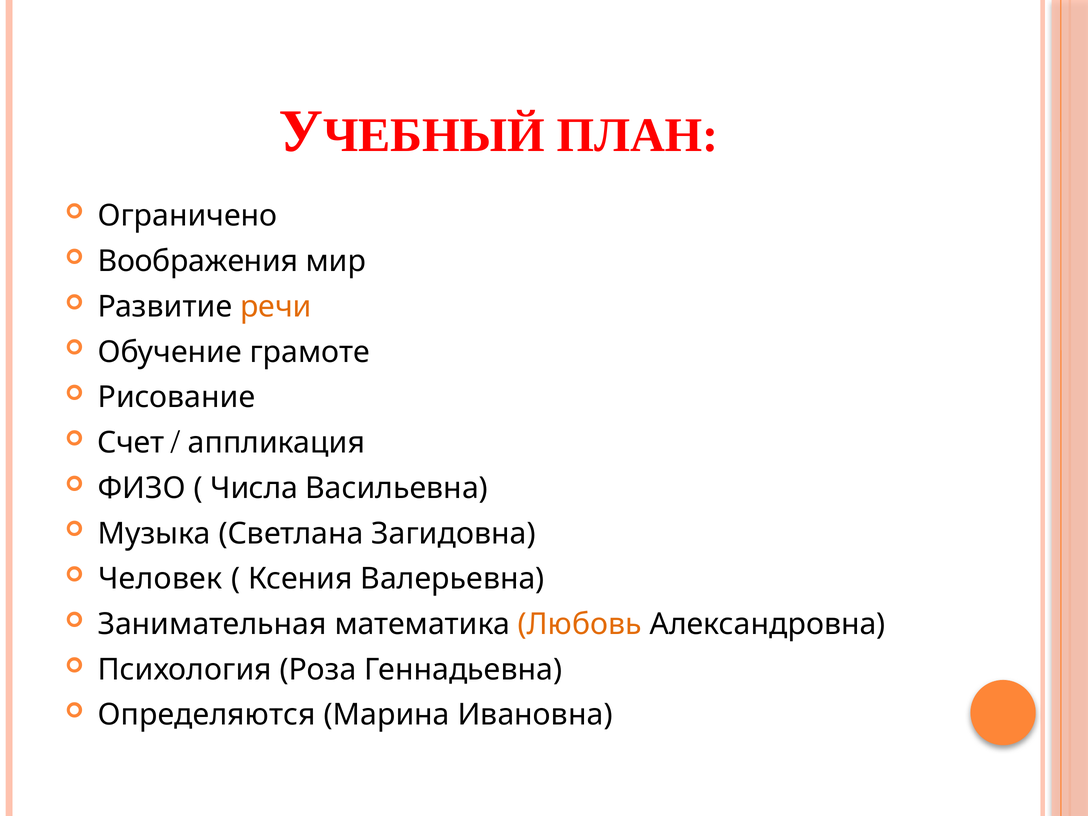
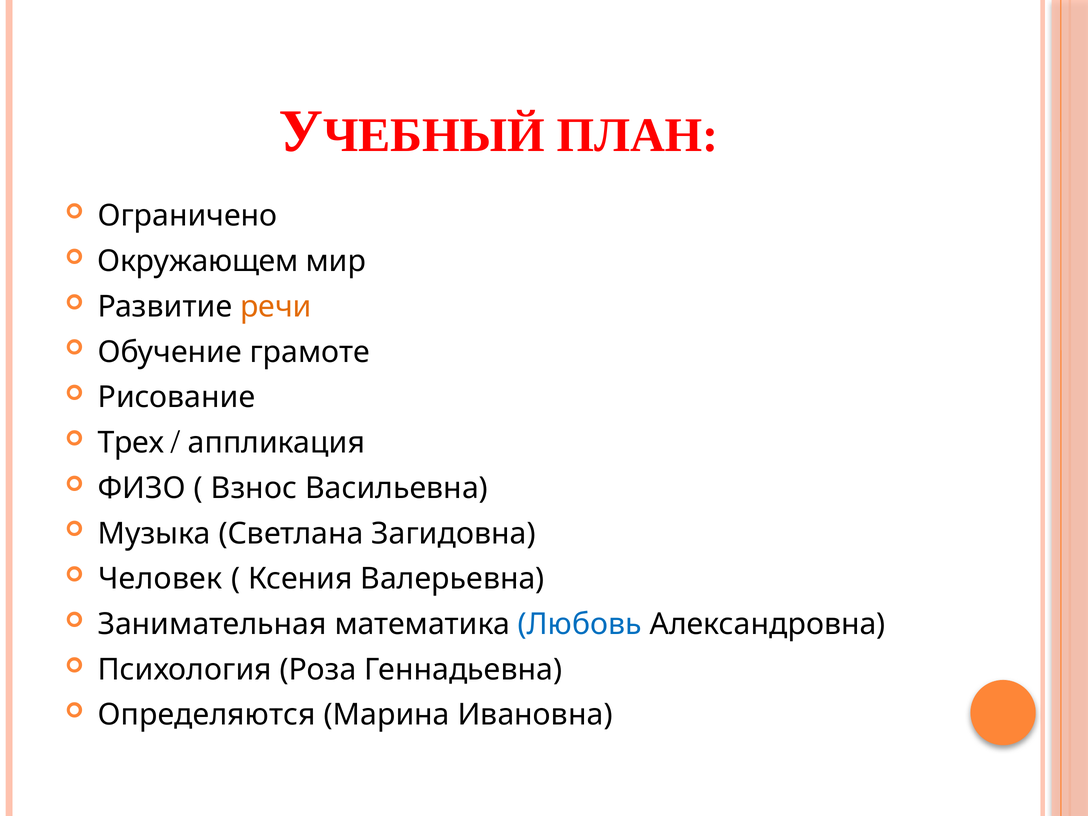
Воображения: Воображения -> Окружающем (198, 261)
Счет: Счет -> Трех (131, 443)
Числа: Числа -> Взнос (254, 488)
Любовь colour: orange -> blue (580, 624)
